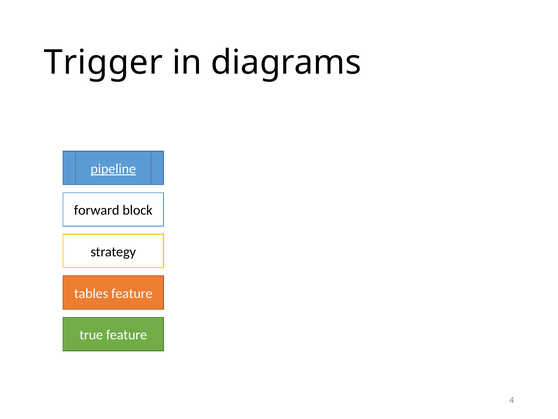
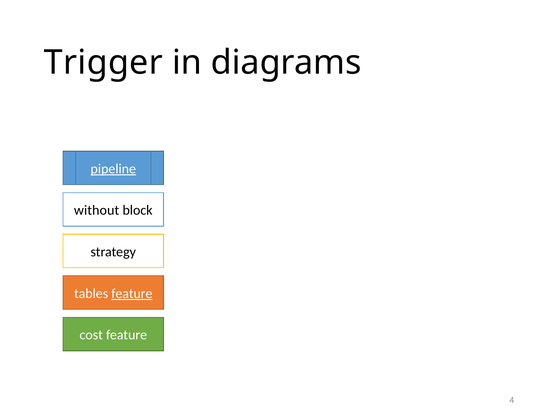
forward: forward -> without (97, 210)
feature underline: none -> present (132, 293)
true: true -> cost (91, 335)
